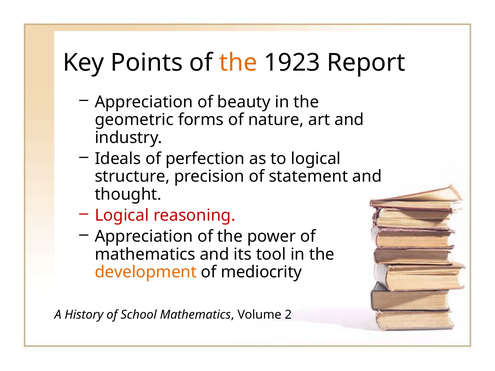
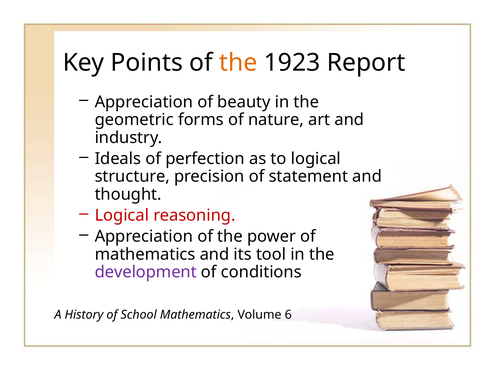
development colour: orange -> purple (146, 272)
mediocrity: mediocrity -> conditions (261, 272)
2: 2 -> 6 (288, 315)
